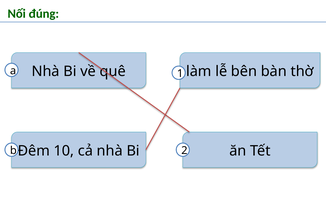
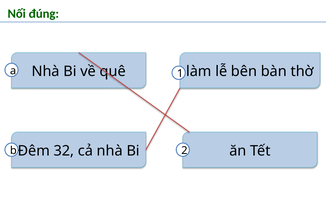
10: 10 -> 32 (64, 151)
